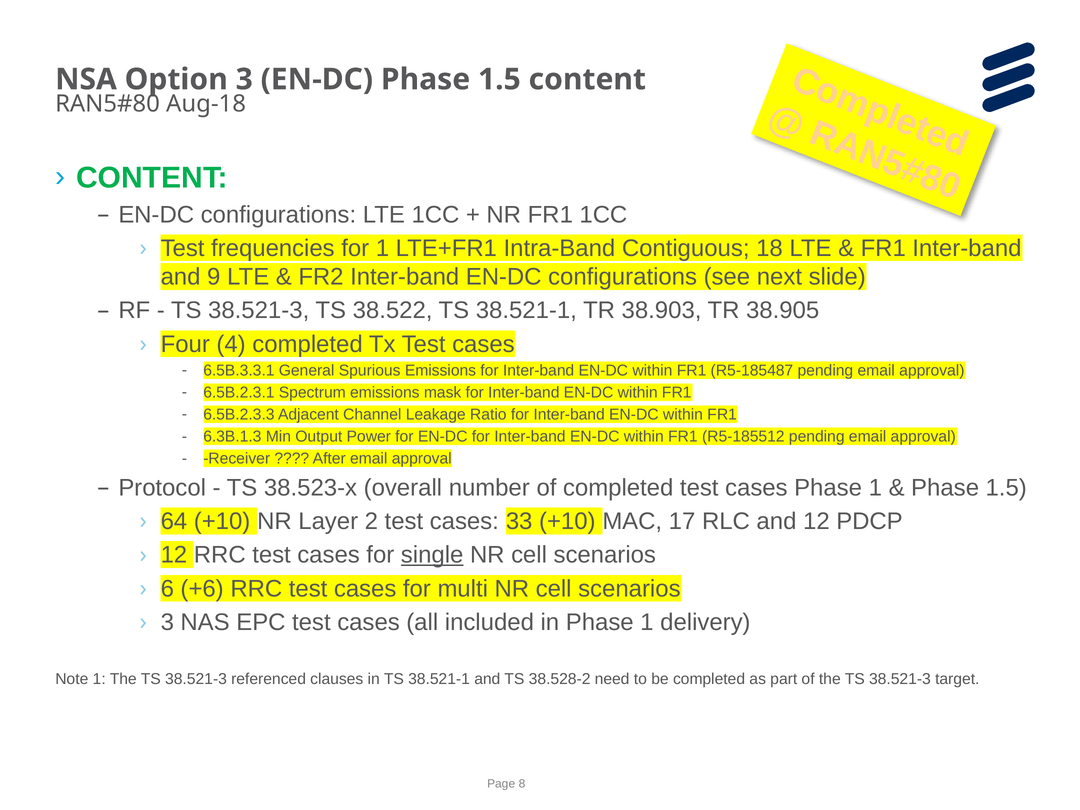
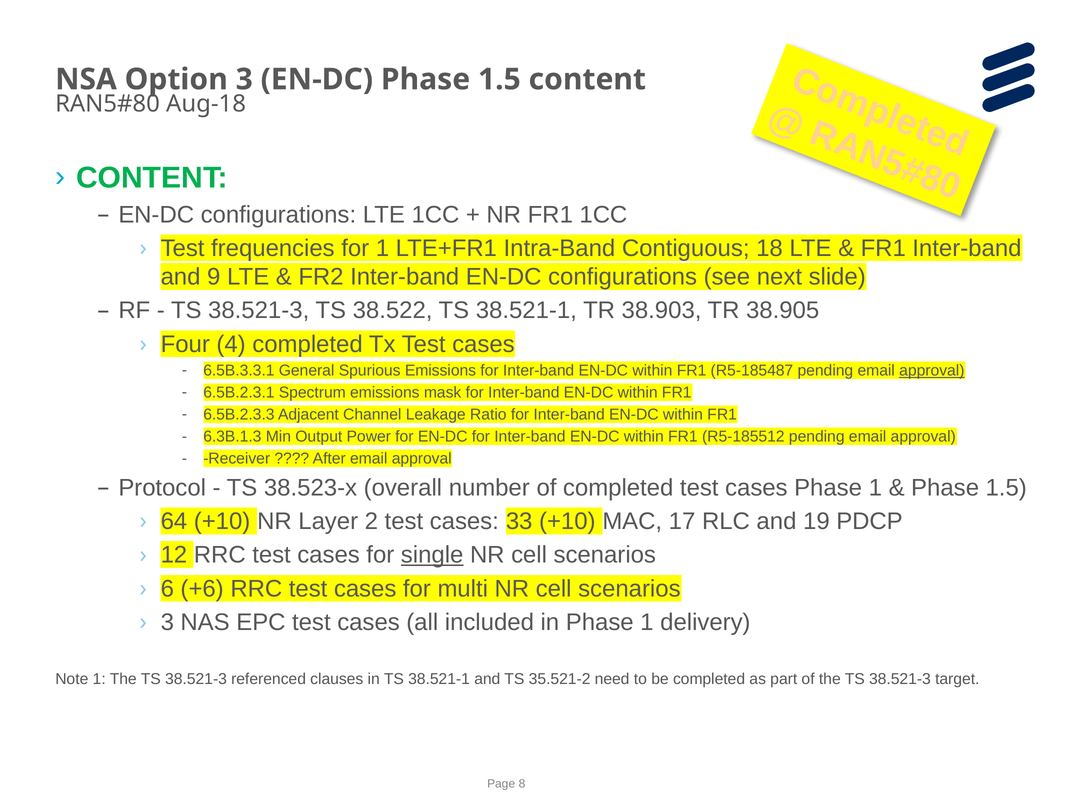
approval underline: none -> present (932, 371)
and 12: 12 -> 19 (816, 521)
38.528-2: 38.528-2 -> 35.521-2 (560, 679)
